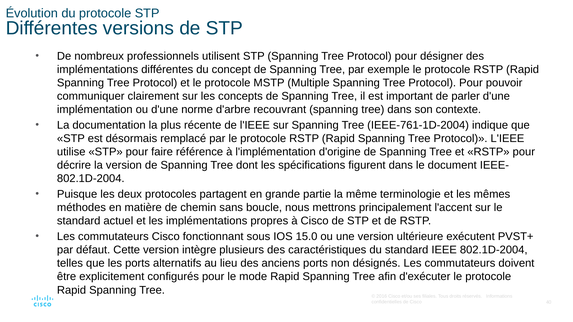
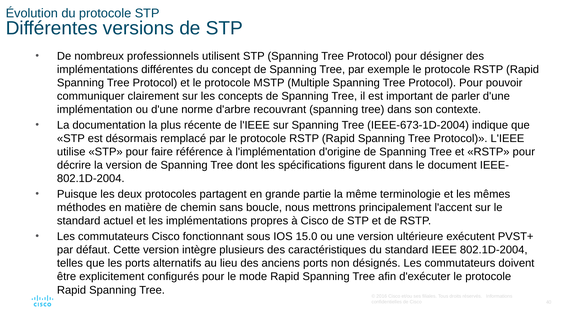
IEEE-761-1D-2004: IEEE-761-1D-2004 -> IEEE-673-1D-2004 (418, 125)
